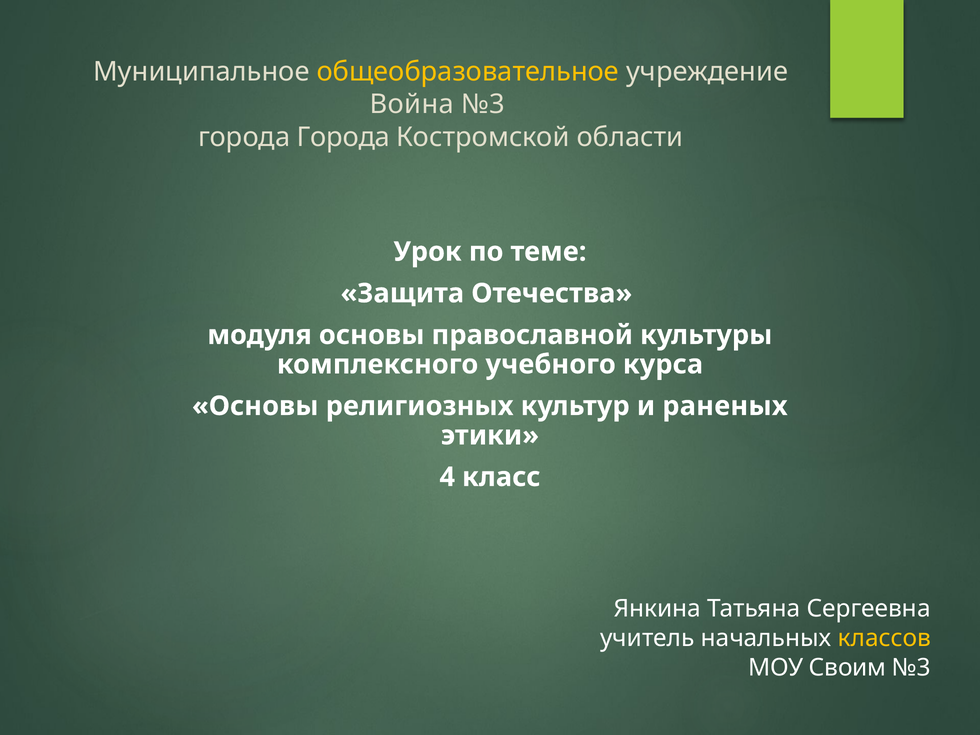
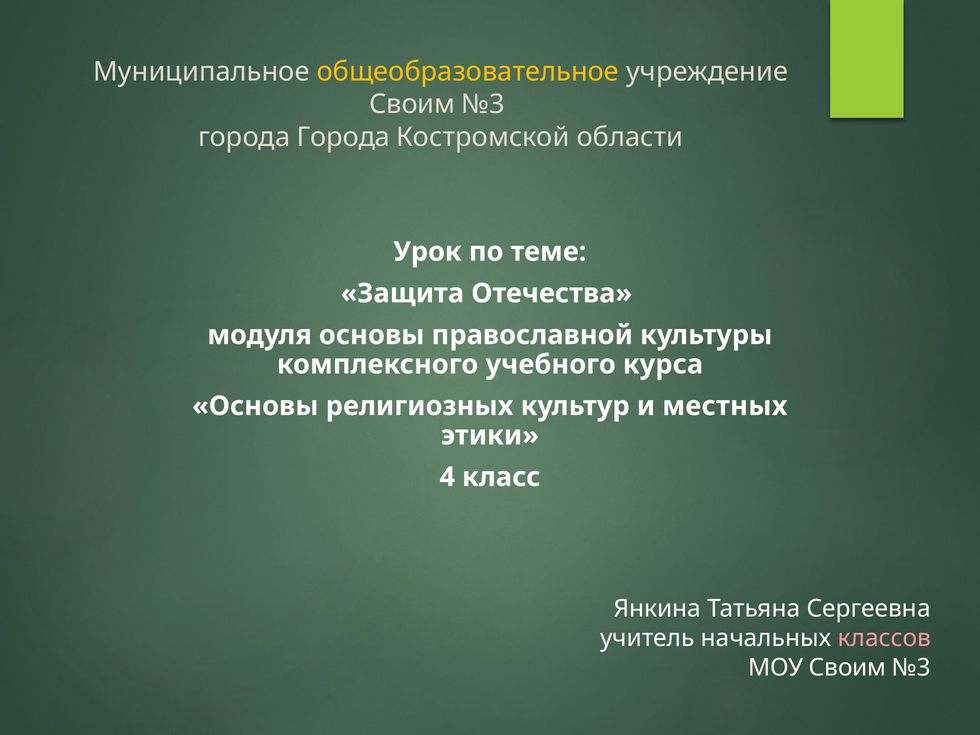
Война: Война -> Своим (412, 104)
раненых: раненых -> местных (725, 406)
классов colour: yellow -> pink (884, 638)
